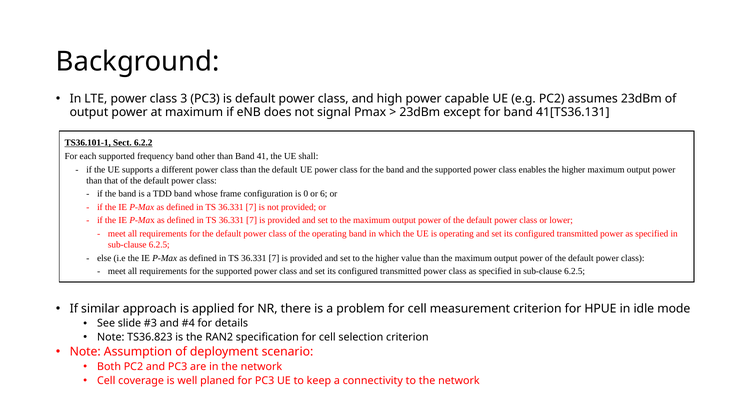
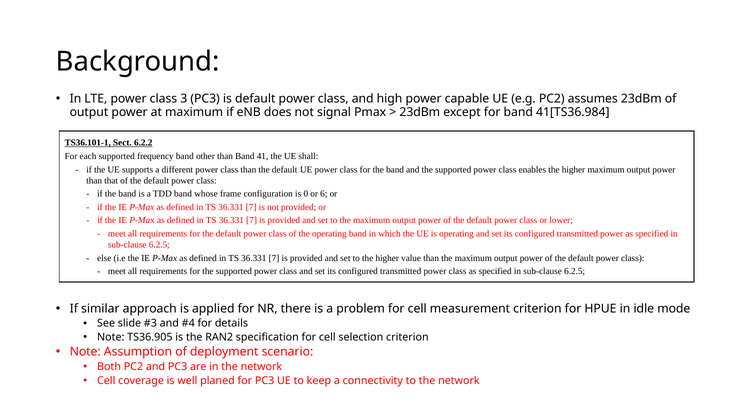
41[TS36.131: 41[TS36.131 -> 41[TS36.984 (573, 112)
TS36.823: TS36.823 -> TS36.905 (150, 337)
